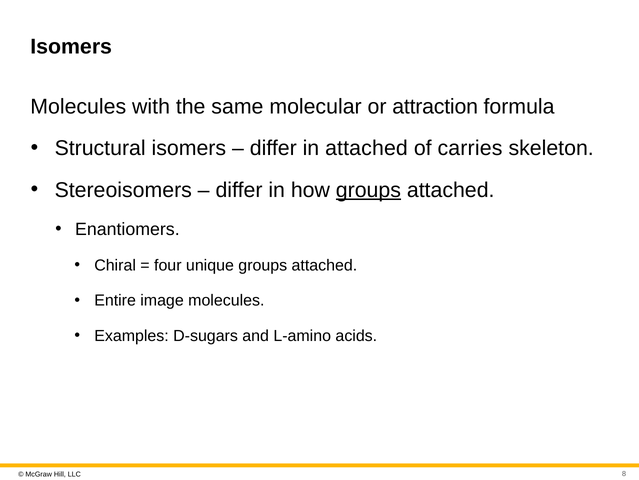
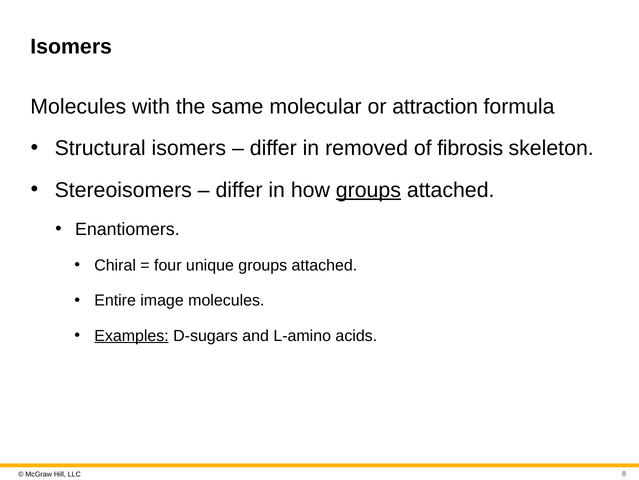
in attached: attached -> removed (367, 148)
carries: carries -> fibrosis (470, 148)
Examples underline: none -> present (132, 335)
